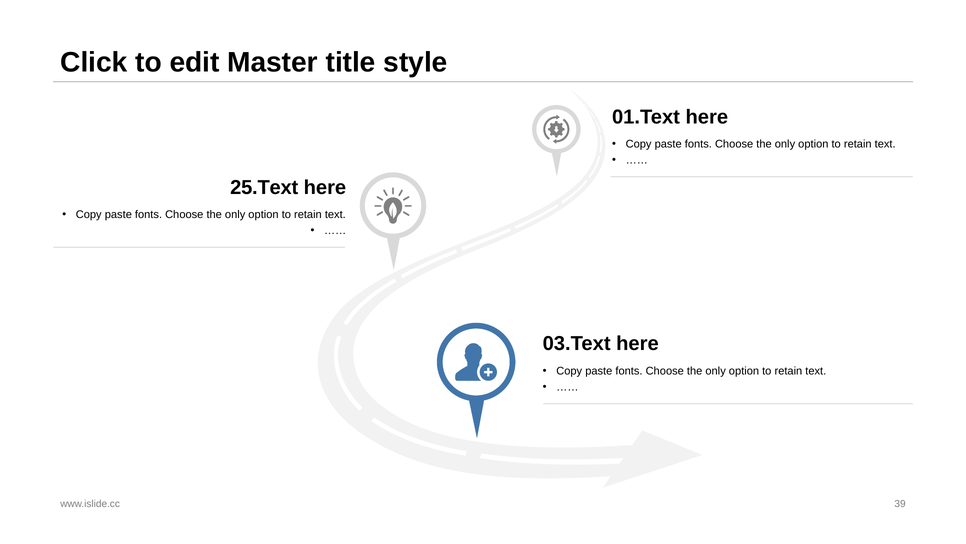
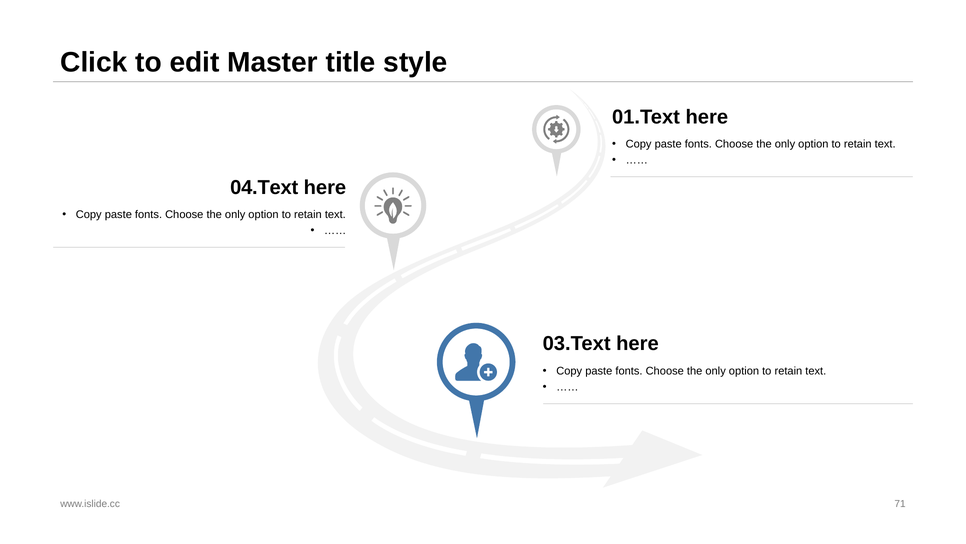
25.Text: 25.Text -> 04.Text (264, 187)
39: 39 -> 71 (900, 503)
